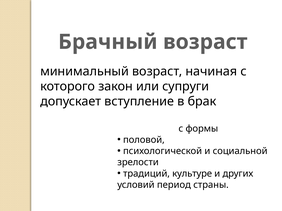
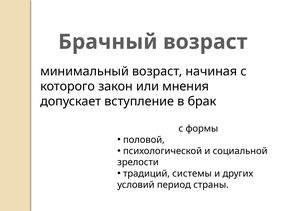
супруги: супруги -> мнения (186, 87)
культуре: культуре -> системы (192, 174)
